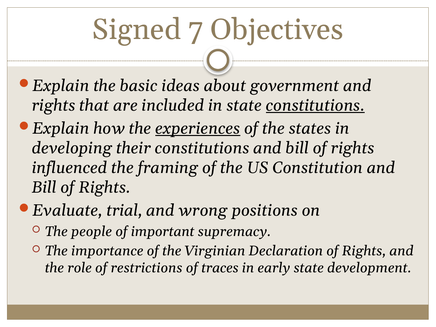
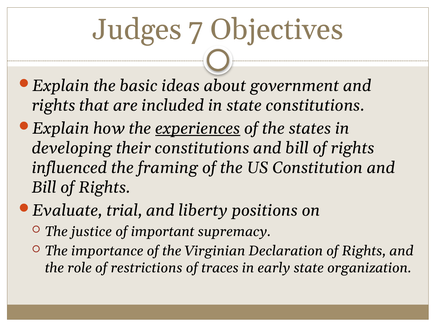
Signed: Signed -> Judges (137, 30)
constitutions underline: present -> none (315, 106)
wrong: wrong -> liberty (203, 211)
people: people -> justice (92, 231)
development: development -> organization (369, 268)
